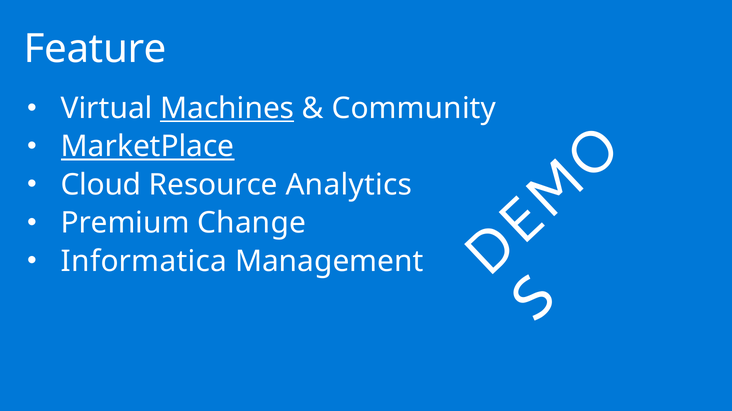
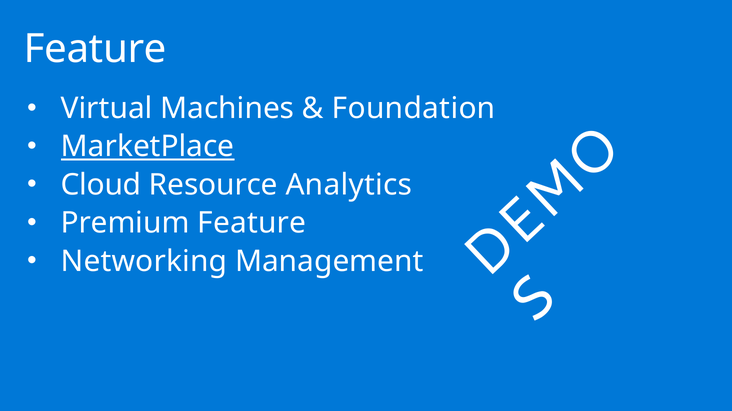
Machines underline: present -> none (227, 109)
Community: Community -> Foundation (414, 109)
Premium Change: Change -> Feature (252, 223)
Informatica: Informatica -> Networking (144, 262)
